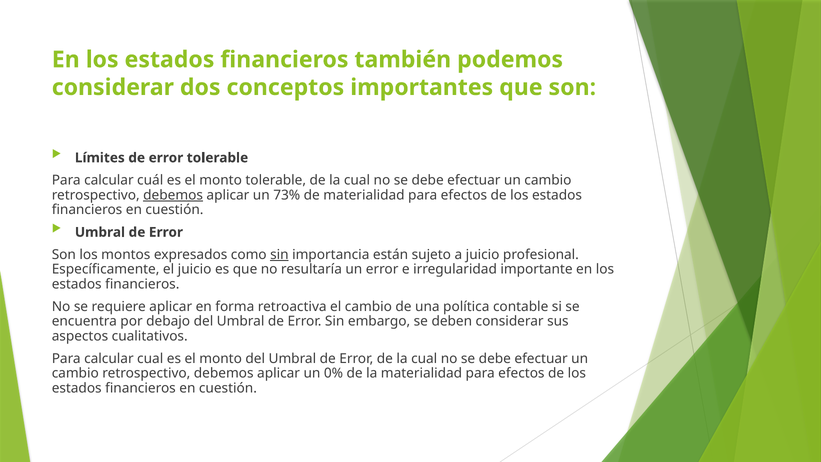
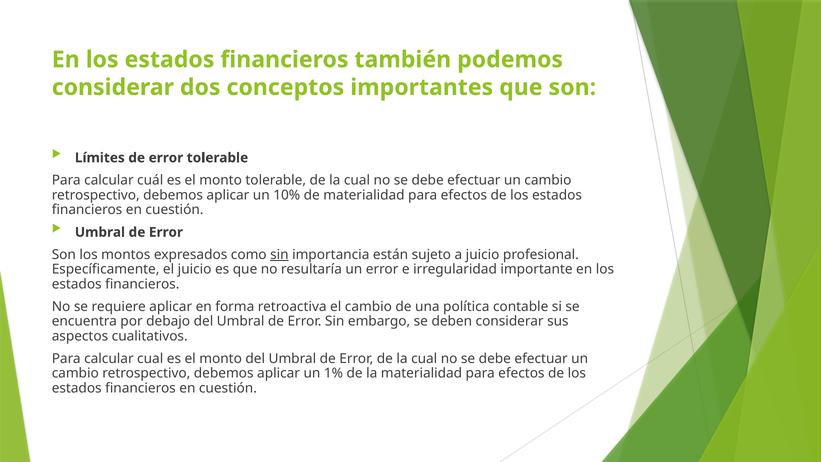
debemos underline: present -> none (173, 195)
73%: 73% -> 10% (287, 195)
0%: 0% -> 1% (333, 373)
